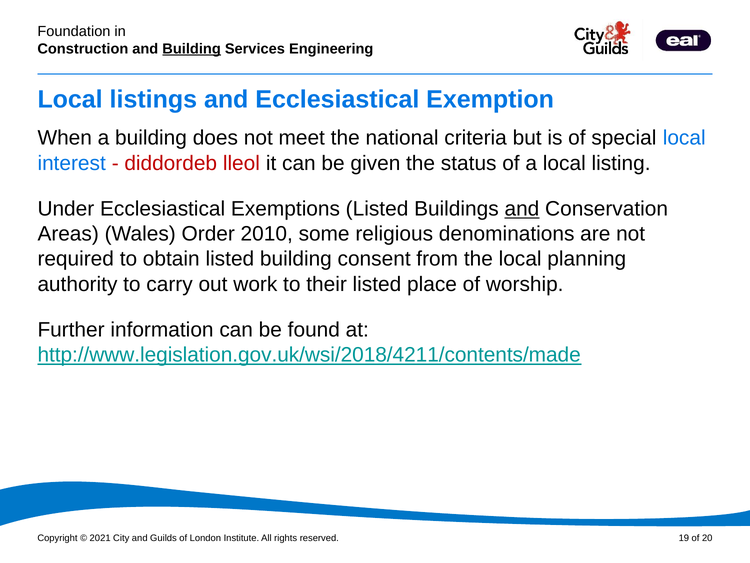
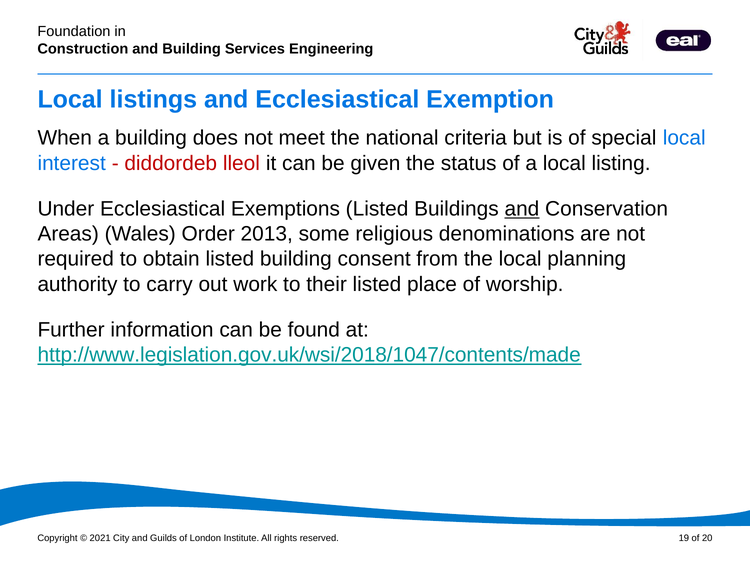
Building underline: present -> none (192, 49)
2010: 2010 -> 2013 (267, 234)
http://www.legislation.gov.uk/wsi/2018/4211/contents/made: http://www.legislation.gov.uk/wsi/2018/4211/contents/made -> http://www.legislation.gov.uk/wsi/2018/1047/contents/made (309, 355)
